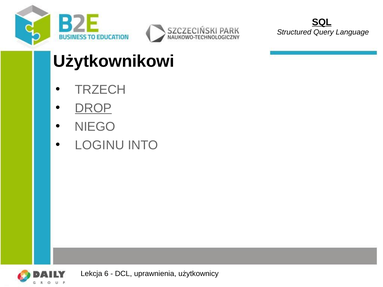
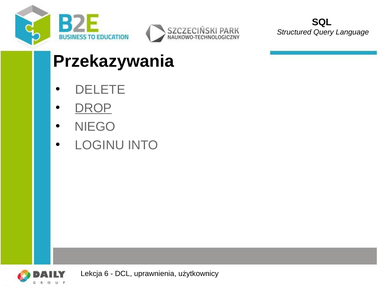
SQL underline: present -> none (322, 22)
Użytkownikowi: Użytkownikowi -> Przekazywania (114, 61)
TRZECH: TRZECH -> DELETE (100, 90)
